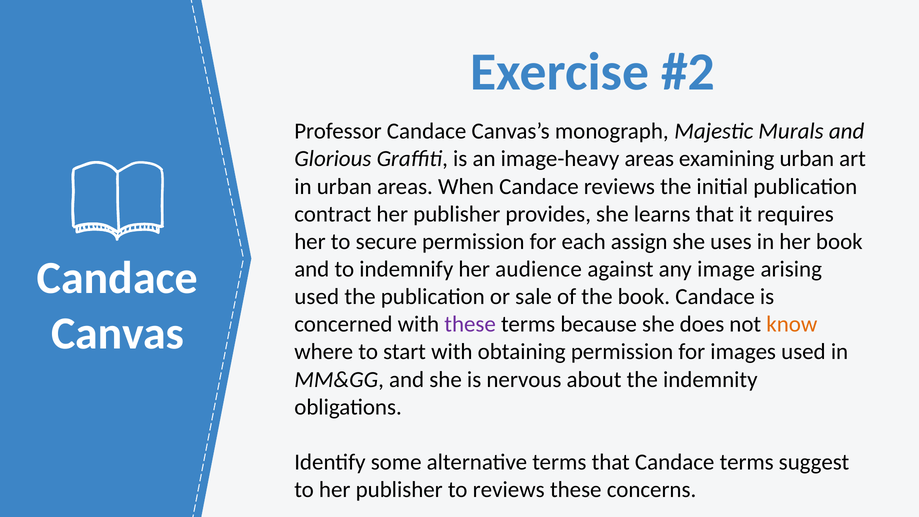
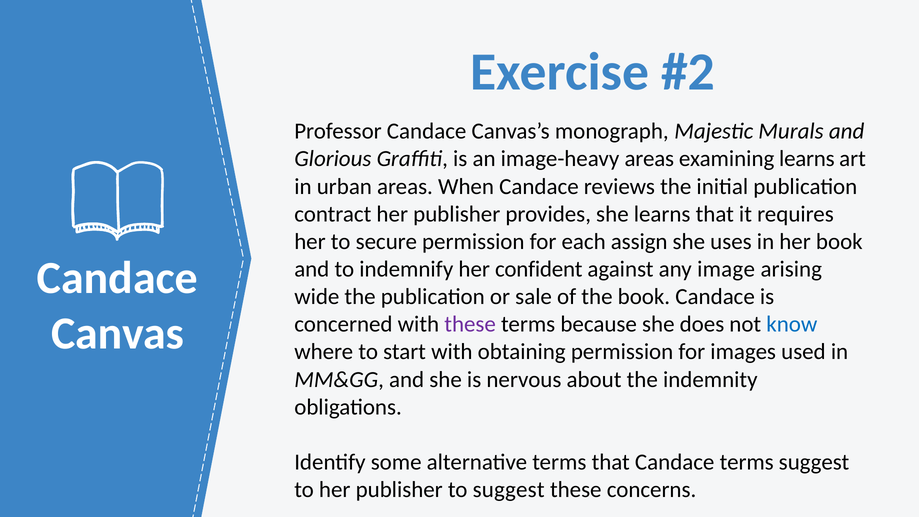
examining urban: urban -> learns (807, 159)
audience: audience -> confident (539, 269)
used: used -> wide (317, 297)
know colour: orange -> blue (792, 324)
to reviews: reviews -> suggest (509, 490)
